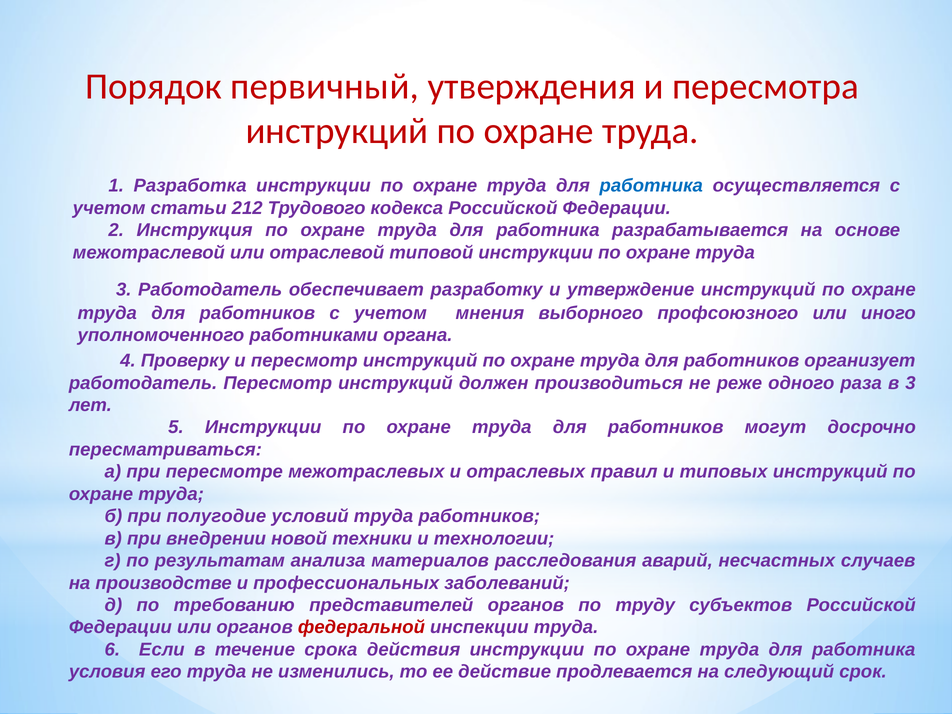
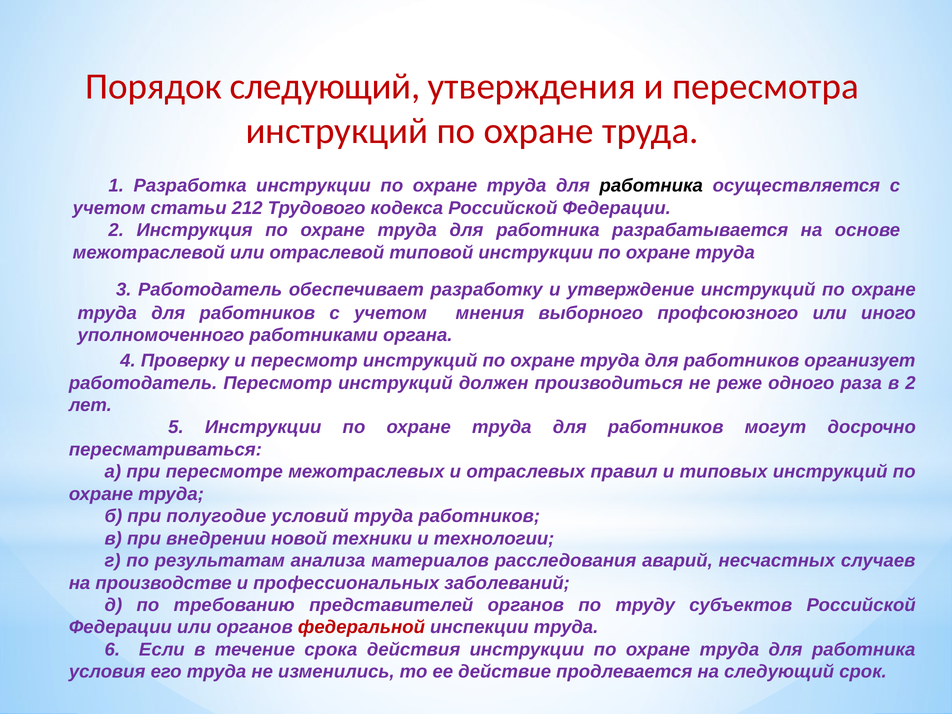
Порядок первичный: первичный -> следующий (325, 87)
работника colour: blue -> black (651, 186)
в 3: 3 -> 2 (910, 383)
